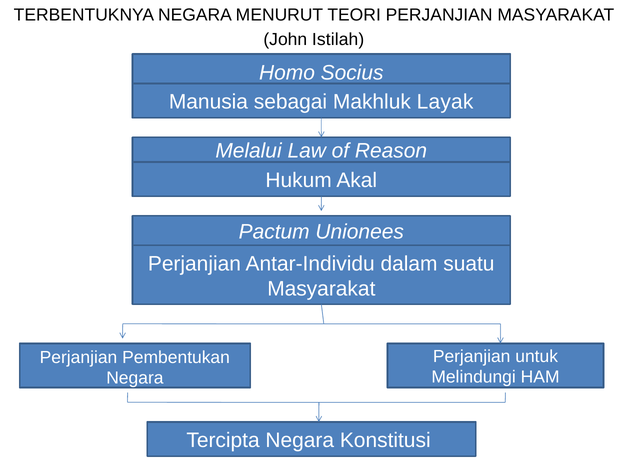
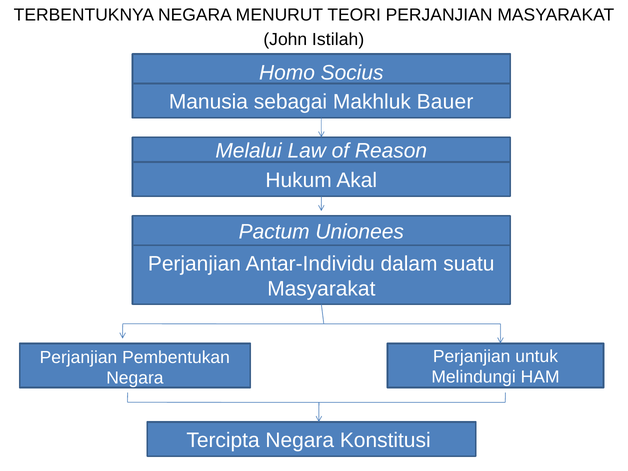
Layak: Layak -> Bauer (445, 102)
